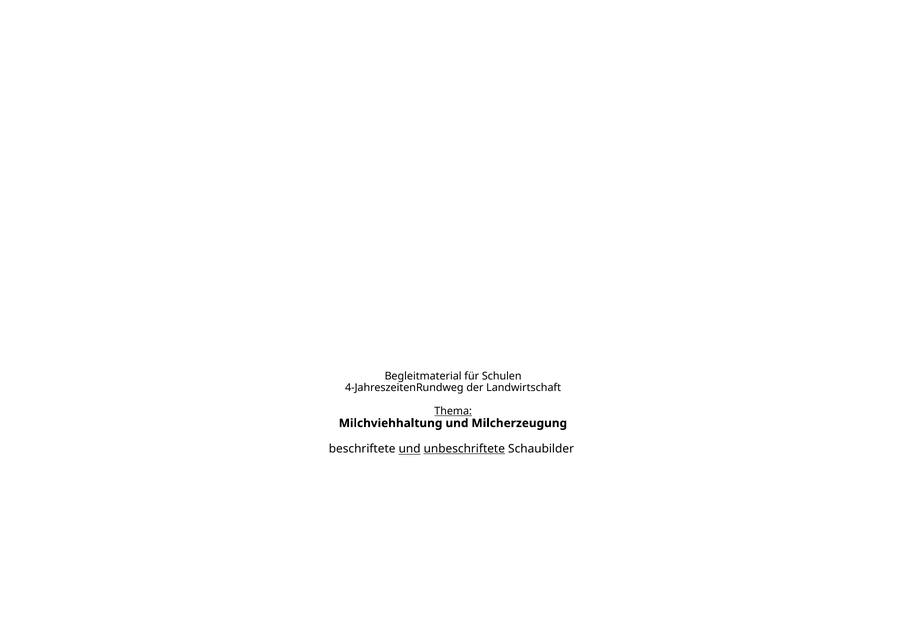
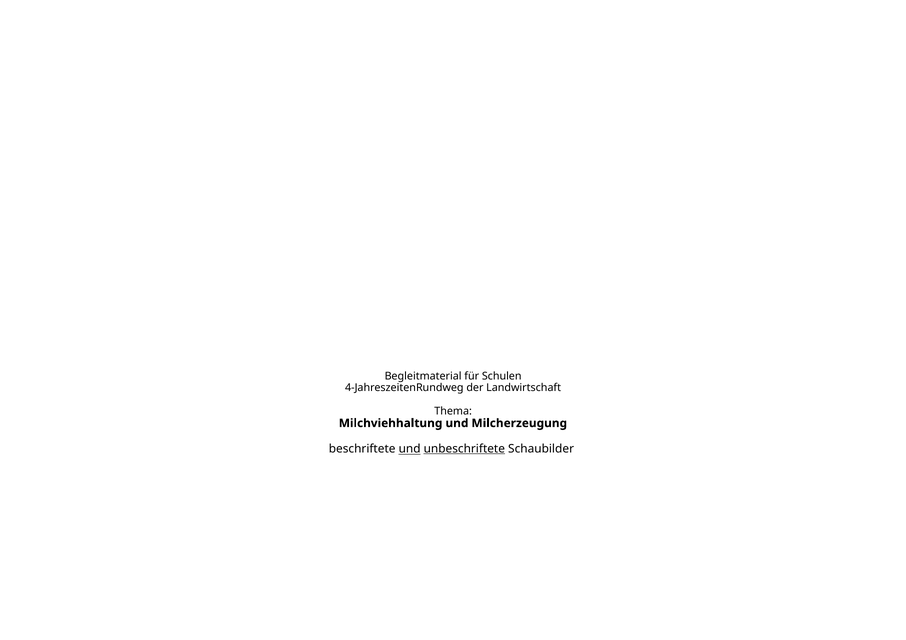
Thema underline: present -> none (453, 411)
